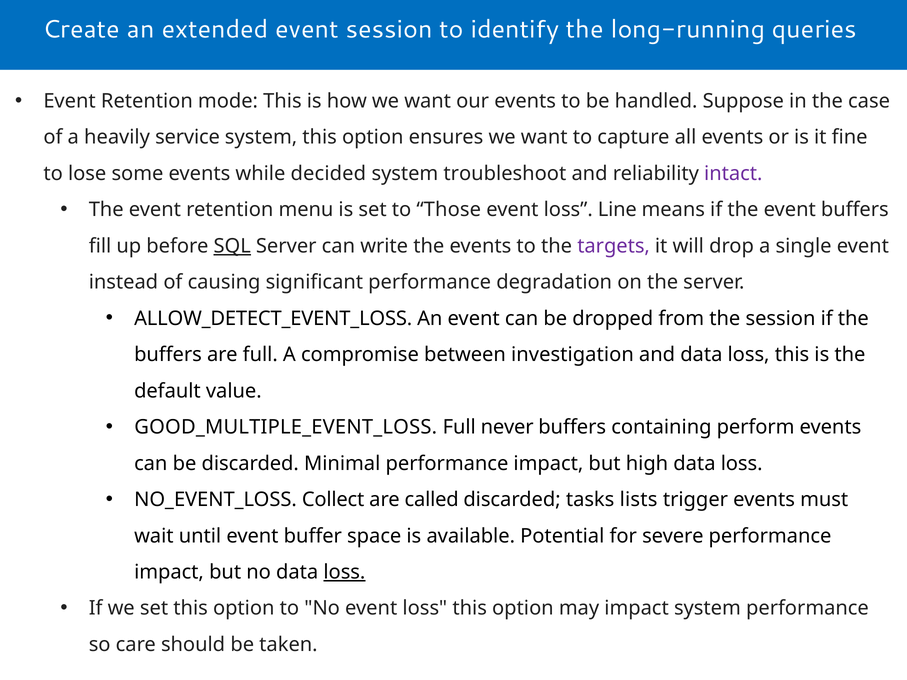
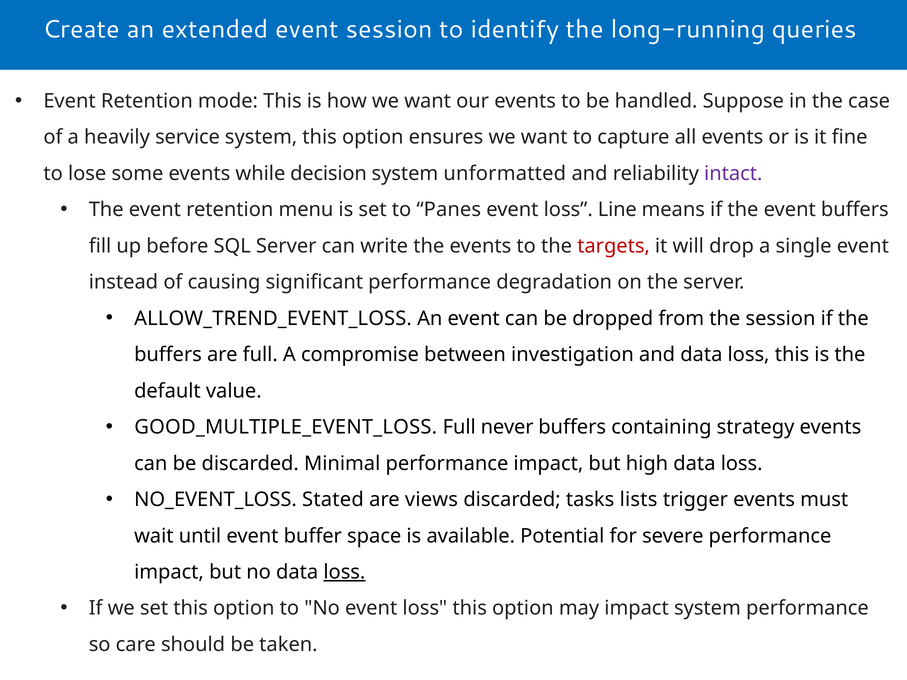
decided: decided -> decision (329, 174)
troubleshoot: troubleshoot -> unformatted (505, 174)
Those: Those -> Panes (449, 210)
SQL underline: present -> none (232, 246)
targets colour: purple -> red (614, 246)
ALLOW_DETECT_EVENT_LOSS: ALLOW_DETECT_EVENT_LOSS -> ALLOW_TREND_EVENT_LOSS (273, 319)
perform: perform -> strategy (756, 427)
Collect: Collect -> Stated (333, 500)
called: called -> views (431, 500)
